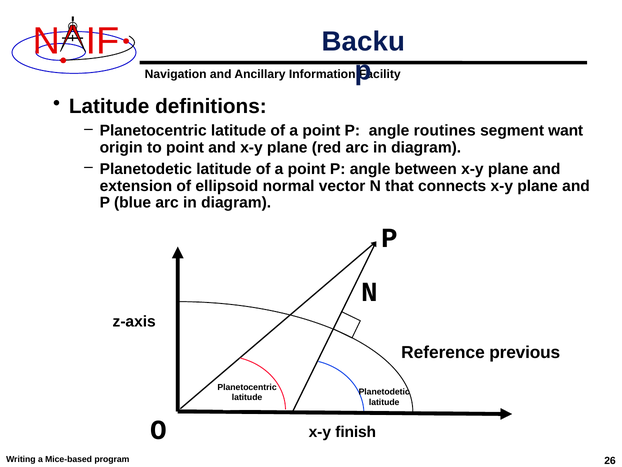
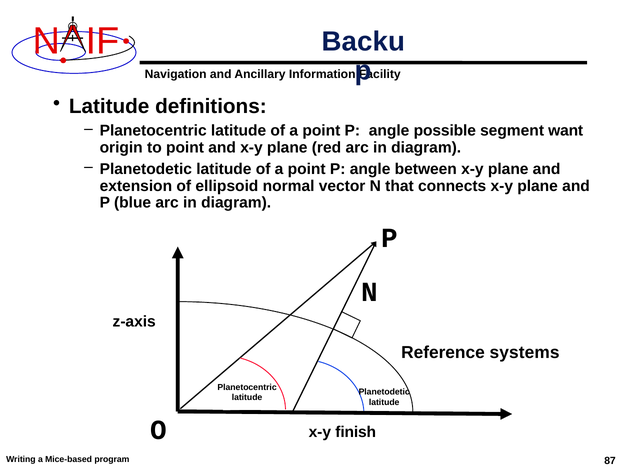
routines: routines -> possible (445, 131)
previous: previous -> systems (525, 352)
26: 26 -> 87 (610, 460)
